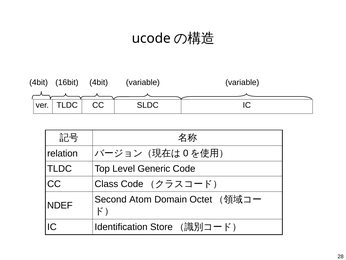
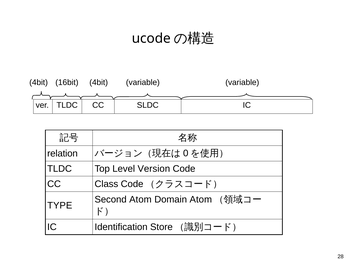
Generic: Generic -> Version (154, 168)
Domain Octet: Octet -> Atom (201, 199)
NDEF: NDEF -> TYPE (60, 205)
